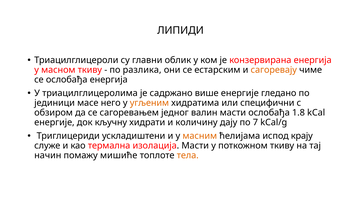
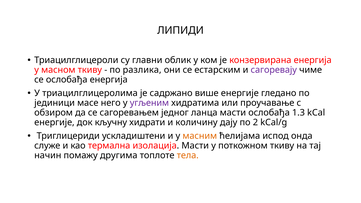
сагоревају colour: orange -> purple (274, 70)
угљеним colour: orange -> purple (149, 103)
специфични: специфични -> проучавање (267, 103)
валин: валин -> ланца (204, 113)
1.8: 1.8 -> 1.3 (298, 113)
7: 7 -> 2 (255, 122)
крају: крају -> онда (302, 136)
мишиће: мишиће -> другима (119, 155)
